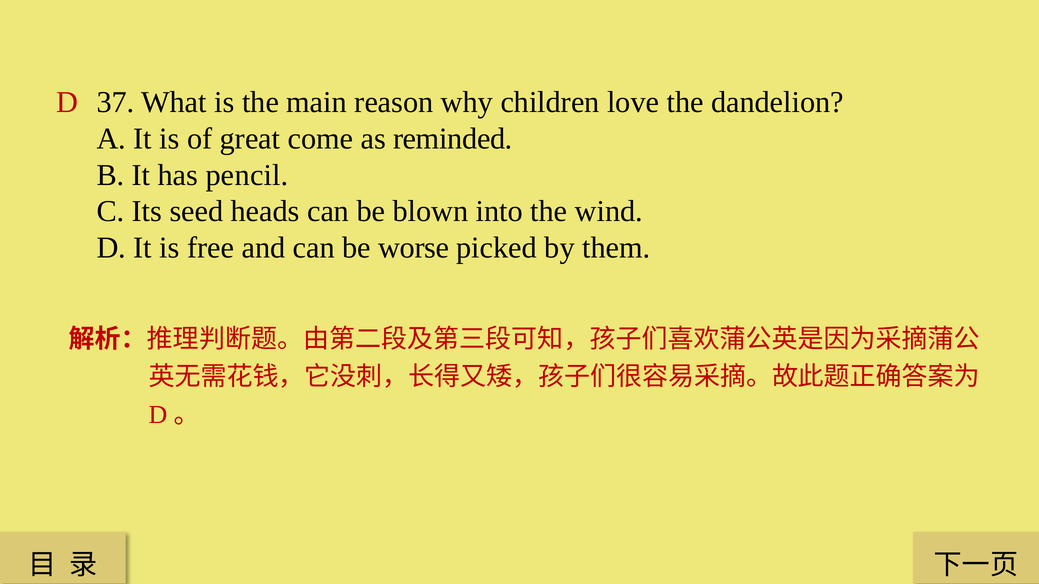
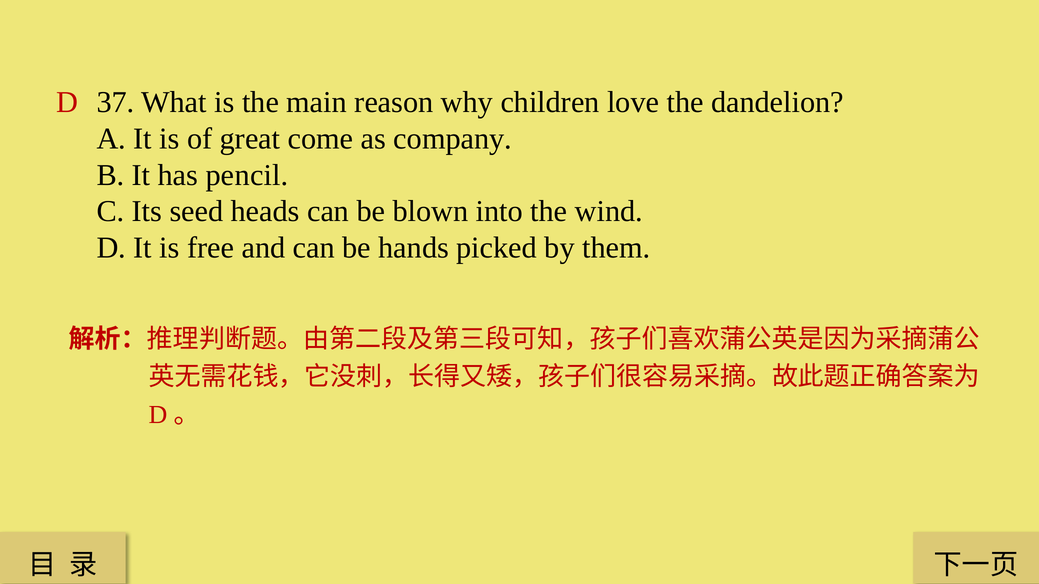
reminded: reminded -> company (453, 139)
worse: worse -> hands (414, 248)
